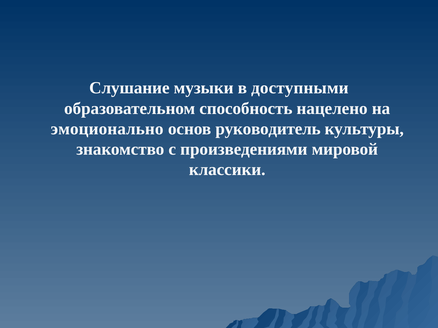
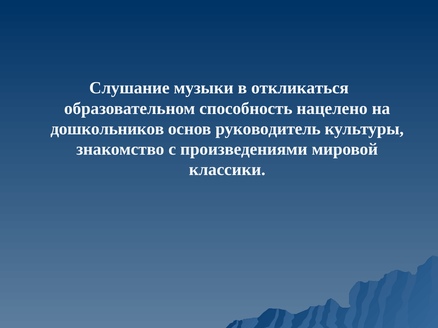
доступными: доступными -> откликаться (300, 88)
эмоционально: эмоционально -> дошкольников (107, 129)
